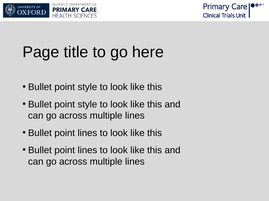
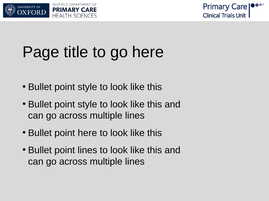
lines: lines -> here (87, 133)
